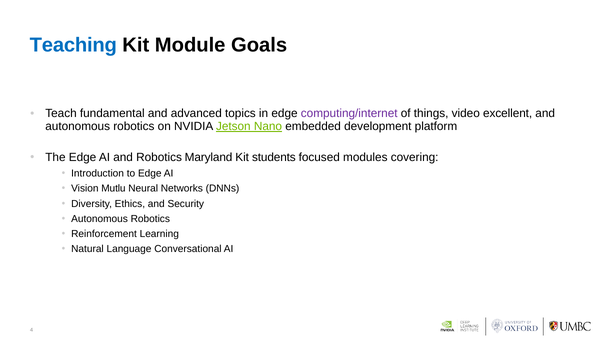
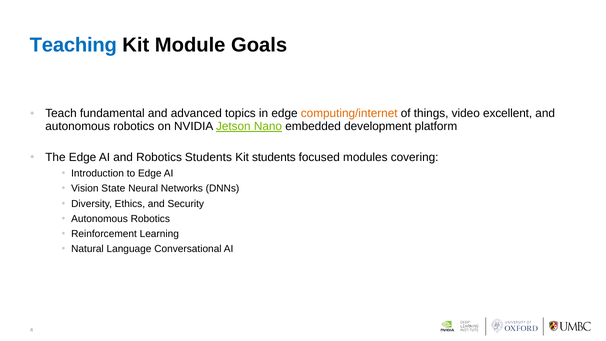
computing/internet colour: purple -> orange (349, 114)
Robotics Maryland: Maryland -> Students (208, 157)
Mutlu: Mutlu -> State (113, 188)
